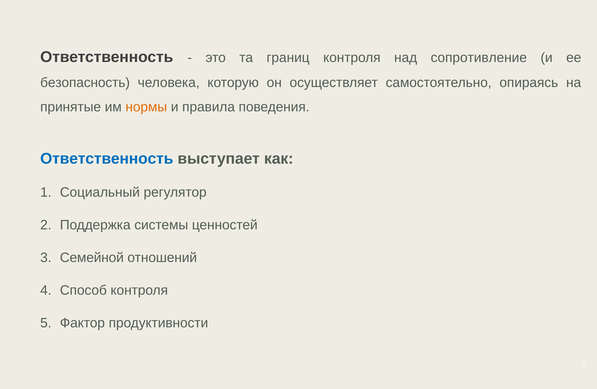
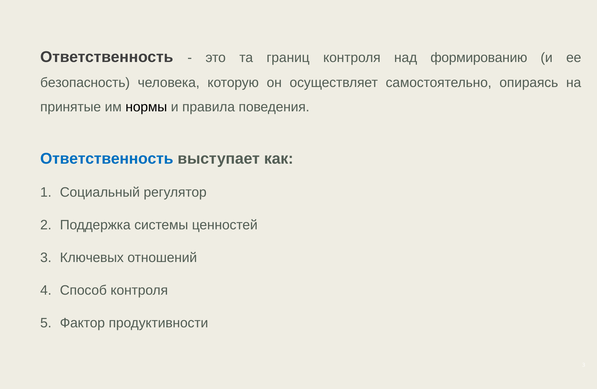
сопротивление: сопротивление -> формированию (479, 58)
нормы colour: orange -> black (146, 107)
Семейной: Семейной -> Ключевых (92, 257)
